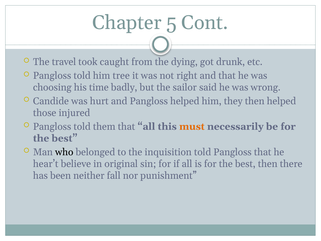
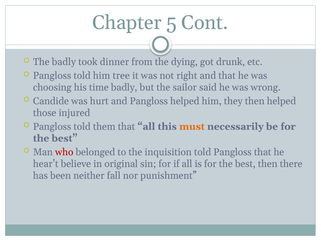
The travel: travel -> badly (64, 62)
caught: caught -> dinner (114, 62)
who colour: black -> red (64, 152)
